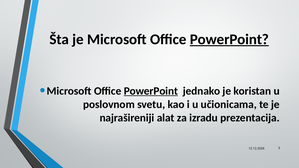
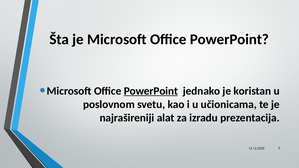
PowerPoint underline: present -> none (229, 39)
